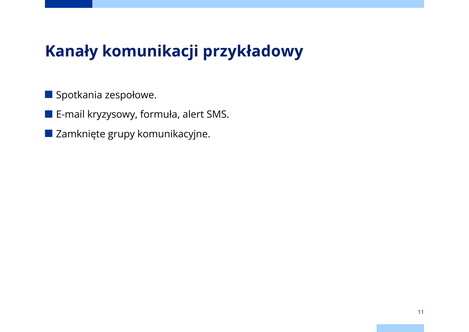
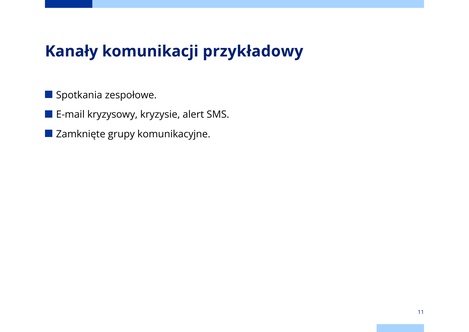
formuła: formuła -> kryzysie (160, 114)
